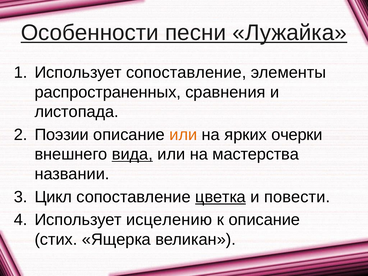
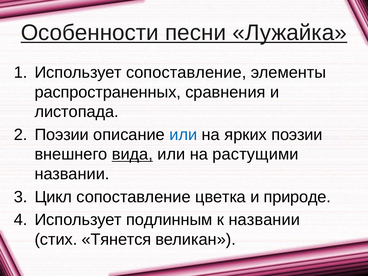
или colour: orange -> blue (183, 135)
ярких очерки: очерки -> поэзии (297, 135)
мастерства: мастерства -> растущими (256, 154)
цветка underline: present -> none (221, 197)
повести: повести -> природе (297, 197)
исцелению: исцелению -> подлинным (169, 220)
к описание: описание -> названии (264, 220)
Ящерка: Ящерка -> Тянется (116, 239)
